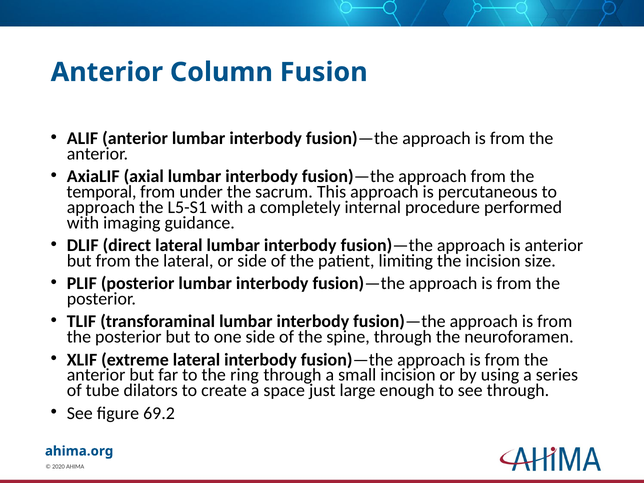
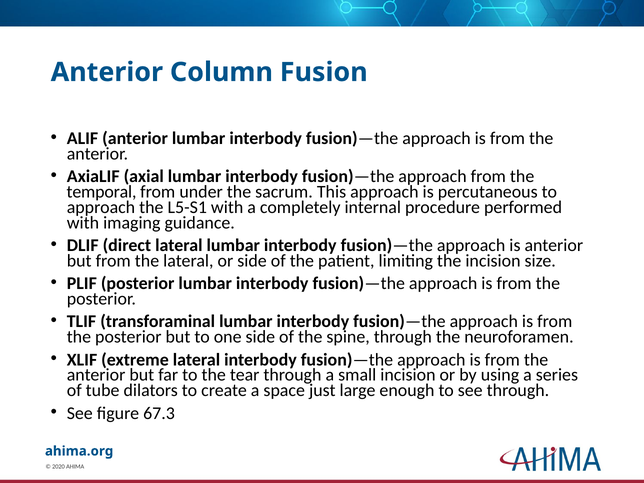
ring: ring -> tear (245, 375)
69.2: 69.2 -> 67.3 (159, 413)
